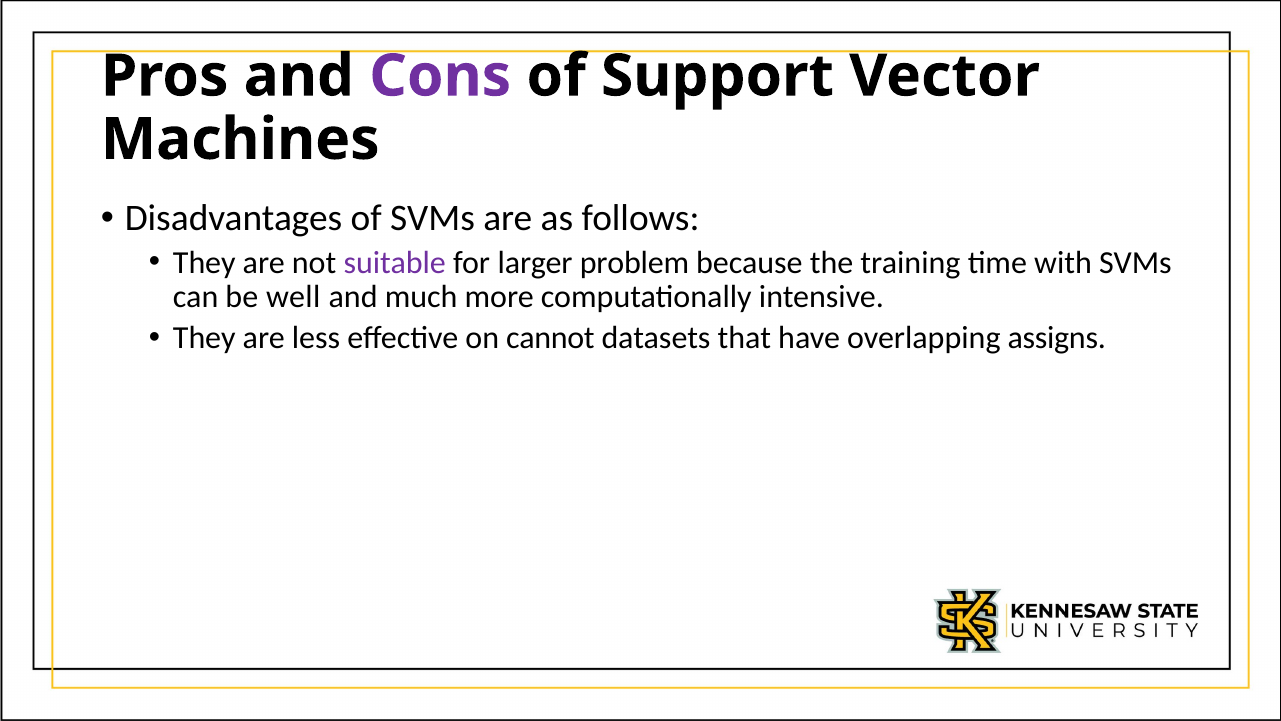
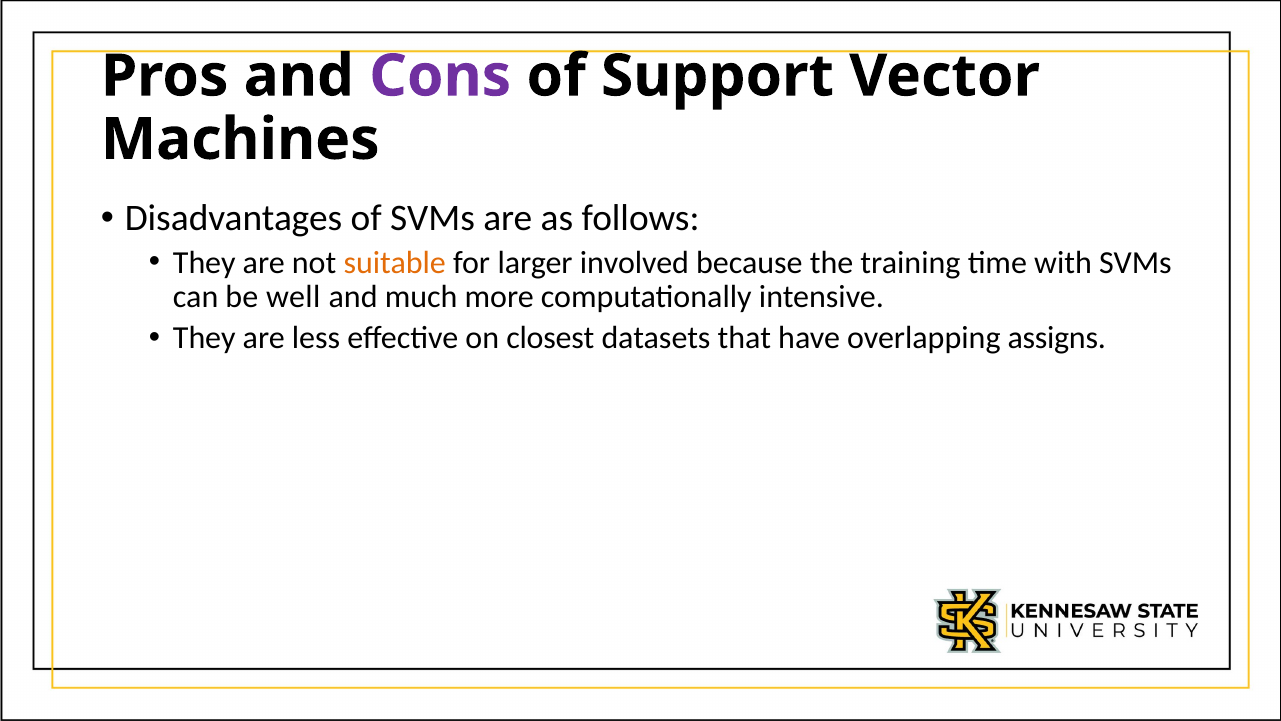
suitable colour: purple -> orange (395, 262)
problem: problem -> involved (634, 262)
cannot: cannot -> closest (550, 338)
